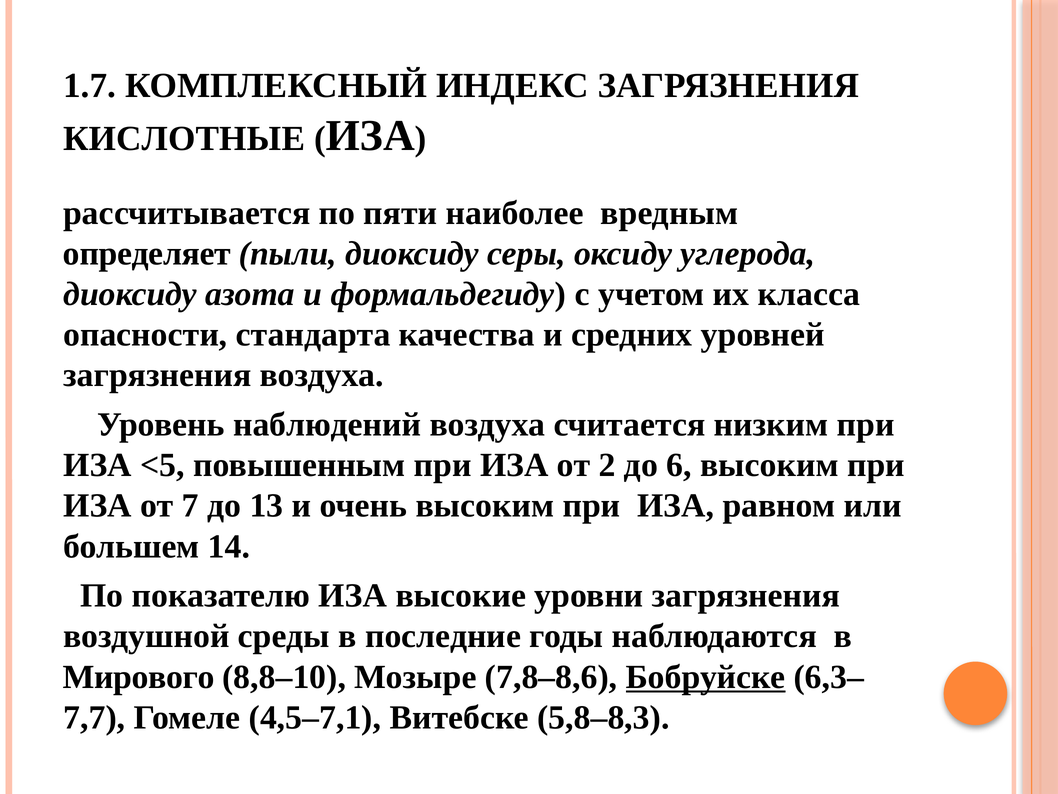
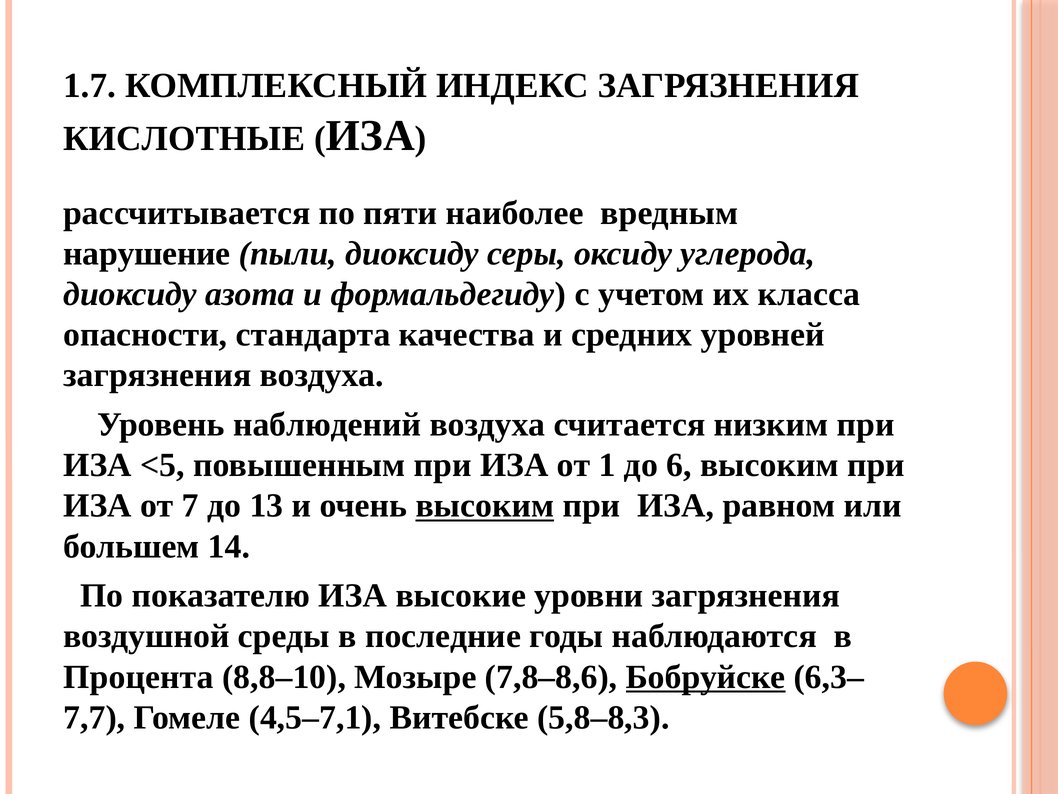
определяет: определяет -> нарушение (147, 254)
2: 2 -> 1 (607, 465)
высоким underline: none -> present (485, 506)
Мирового: Мирового -> Процента (138, 676)
